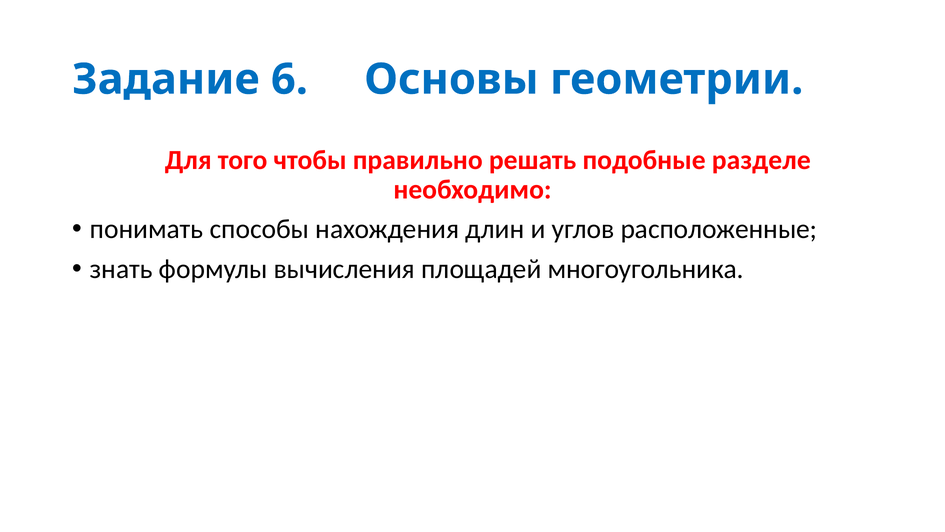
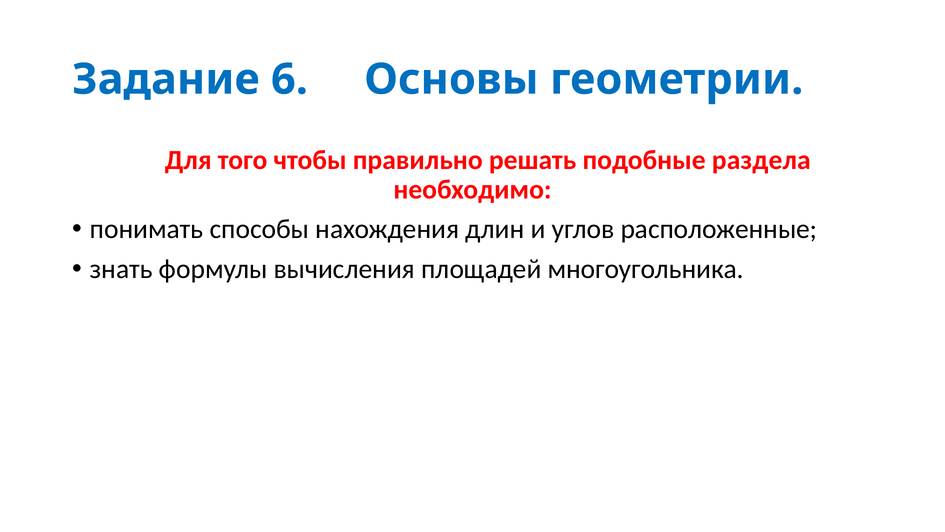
разделе: разделе -> раздела (761, 160)
